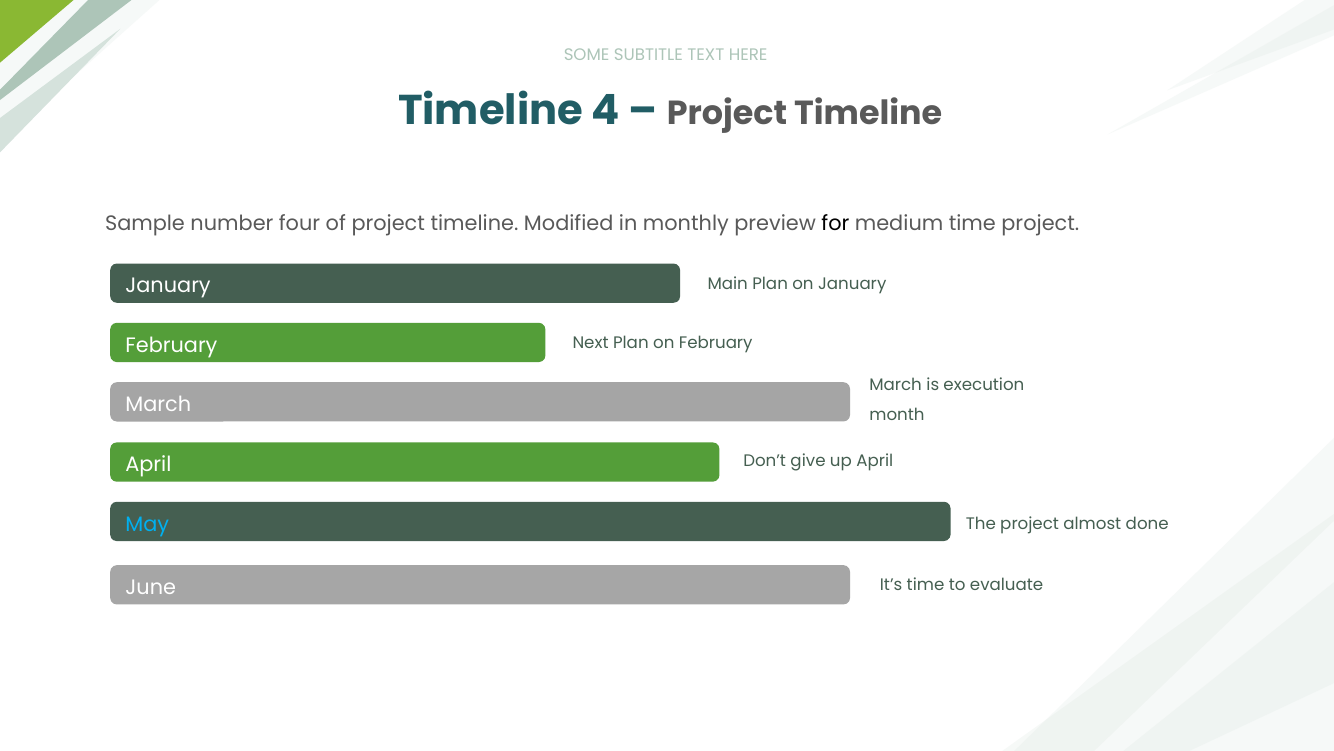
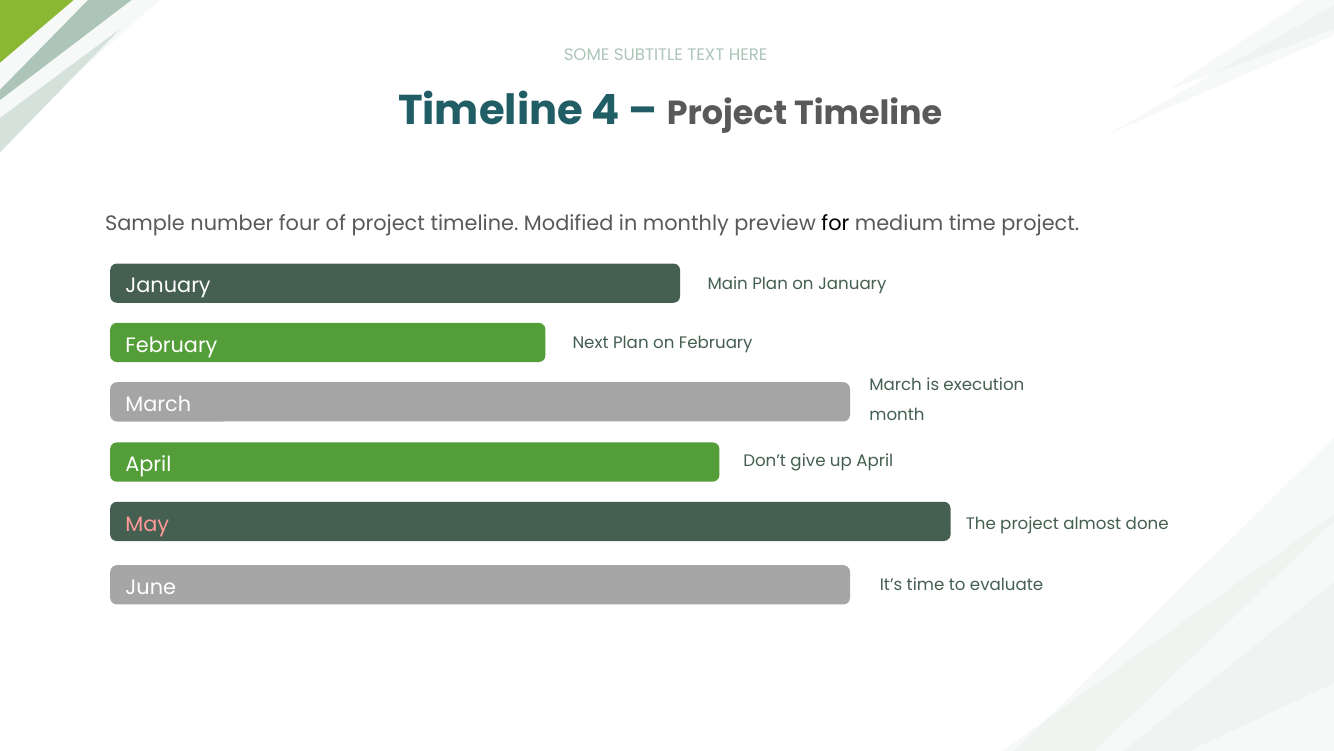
May colour: light blue -> pink (147, 524)
